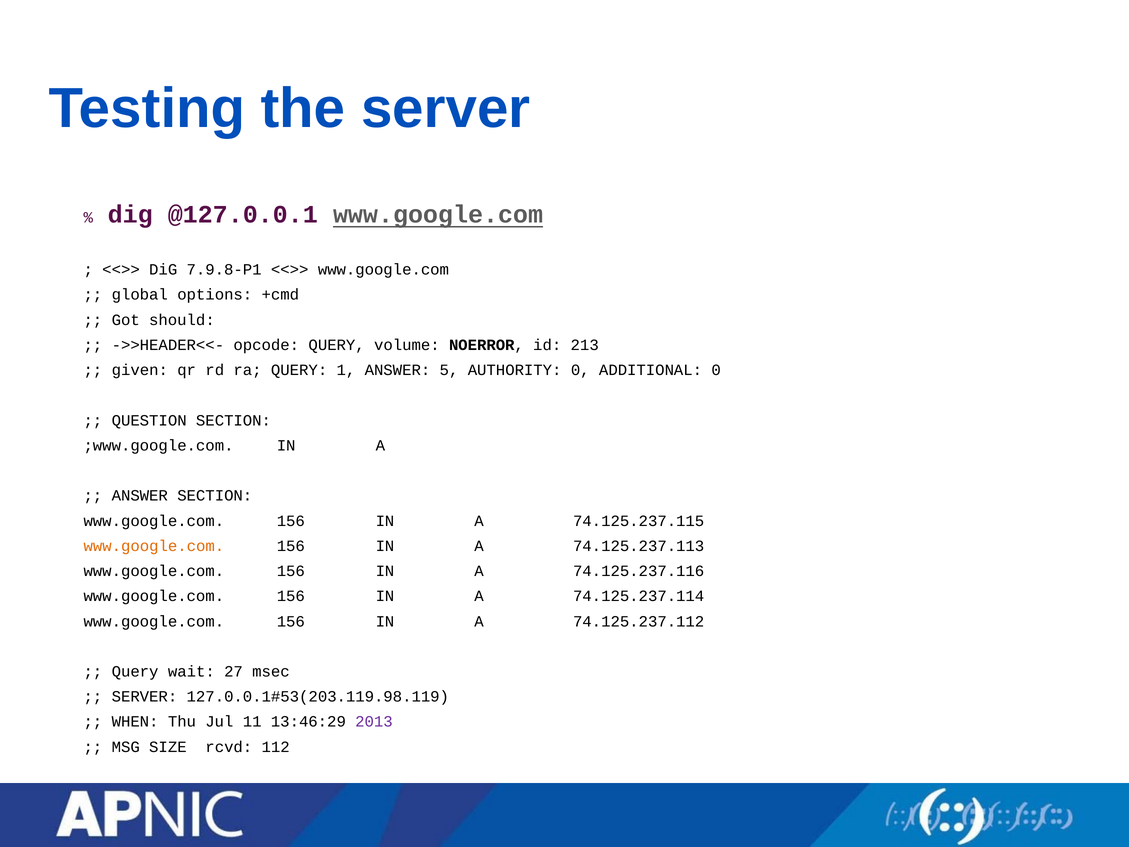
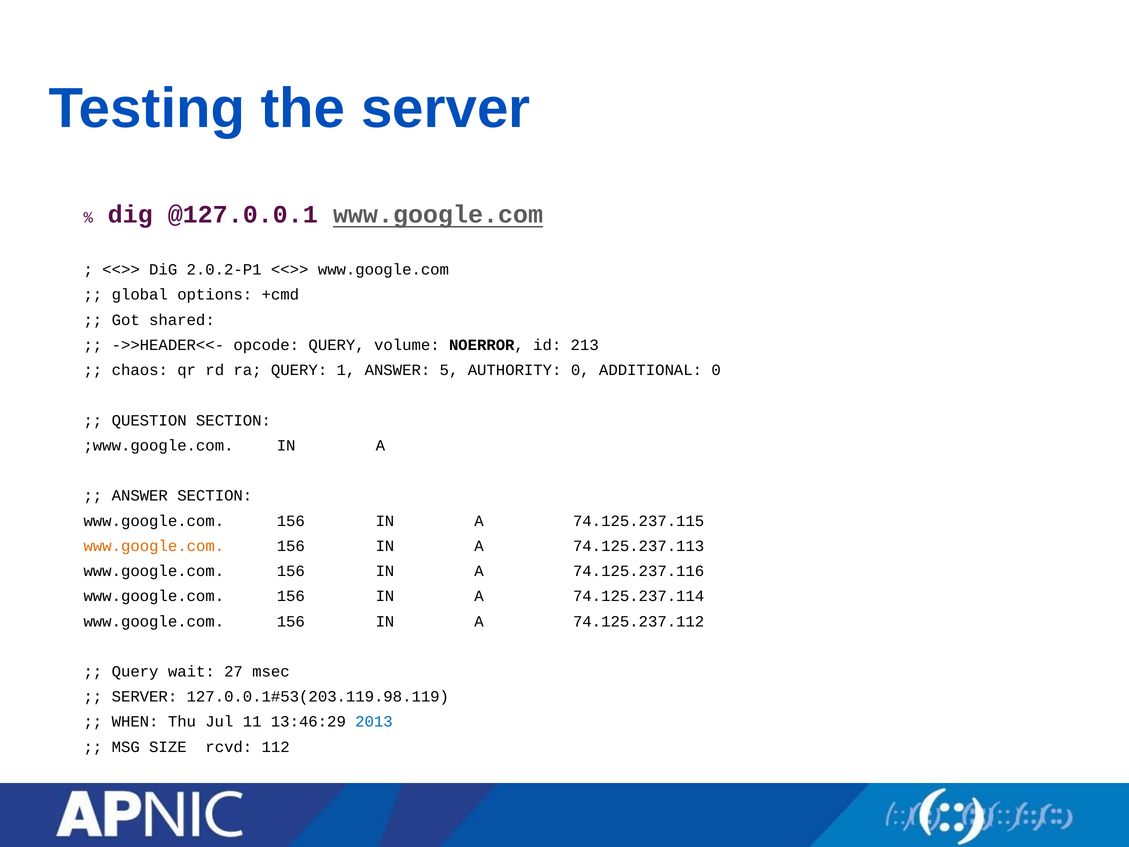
7.9.8-P1: 7.9.8-P1 -> 2.0.2-P1 (224, 270)
should: should -> shared (182, 320)
given: given -> chaos (140, 370)
2013 colour: purple -> blue (374, 722)
